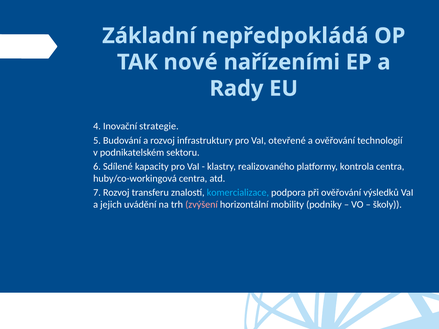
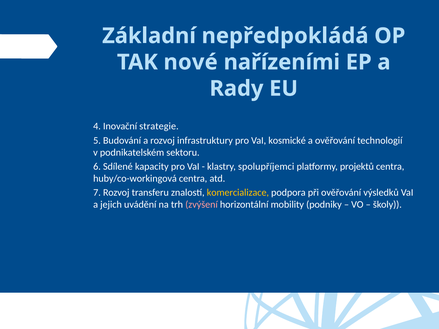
otevřené: otevřené -> kosmické (287, 140)
realizovaného: realizovaného -> spolupříjemci (266, 167)
kontrola: kontrola -> projektů (357, 167)
komercializace colour: light blue -> yellow (238, 193)
